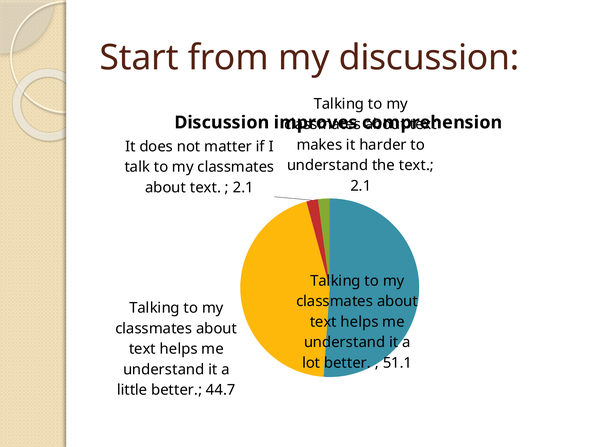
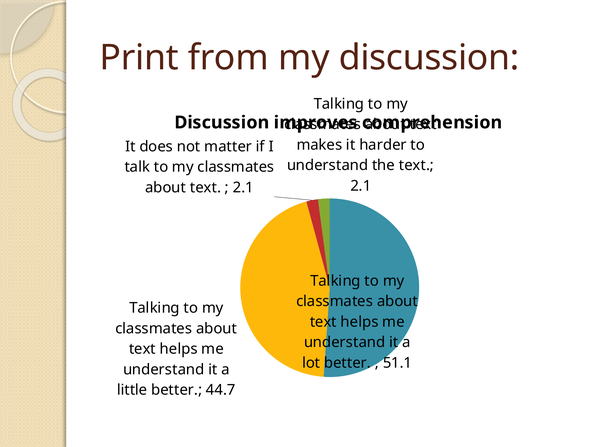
Start: Start -> Print (139, 58)
